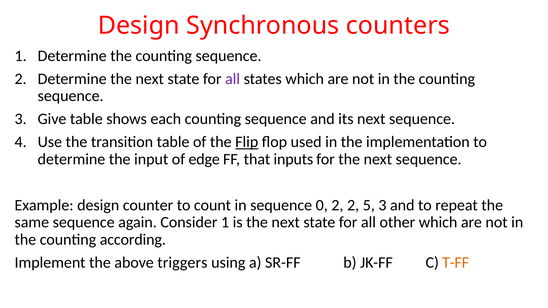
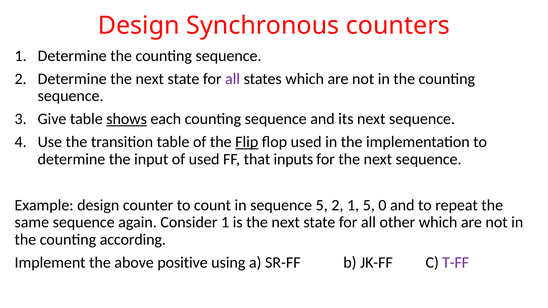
shows underline: none -> present (127, 119)
of edge: edge -> used (204, 159)
sequence 0: 0 -> 5 (322, 205)
2 2: 2 -> 1 (353, 205)
5 3: 3 -> 0 (382, 205)
triggers: triggers -> positive (183, 263)
T-FF colour: orange -> purple (456, 263)
